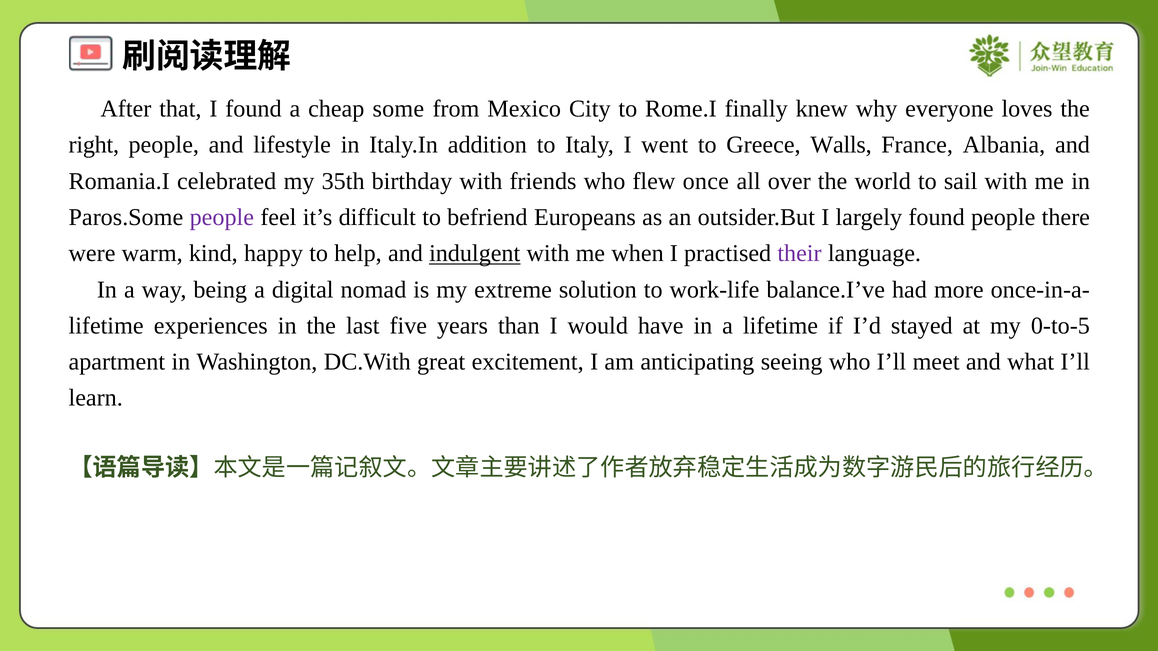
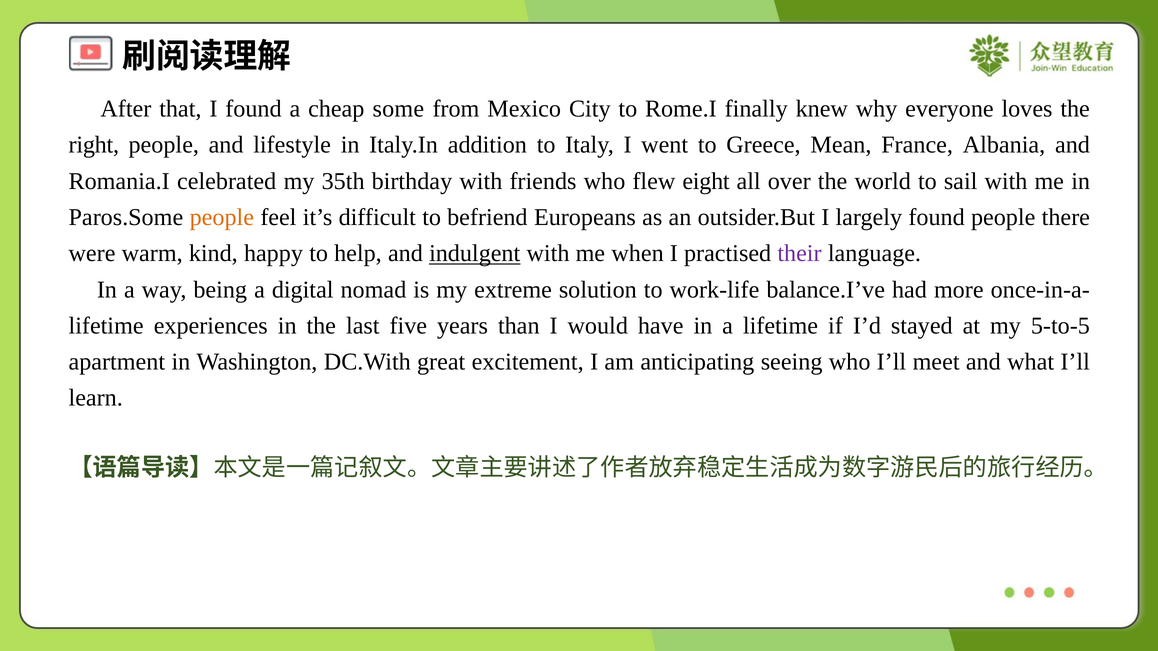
Walls: Walls -> Mean (841, 145)
once: once -> eight (706, 181)
people colour: purple -> orange (222, 217)
0-to-5: 0-to-5 -> 5-to-5 (1060, 326)
